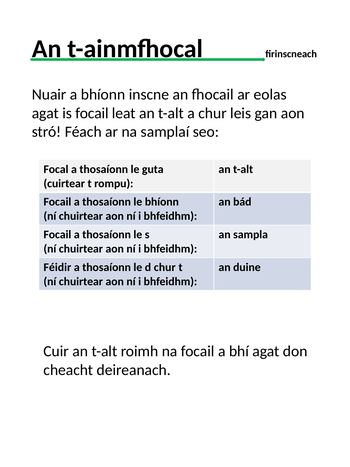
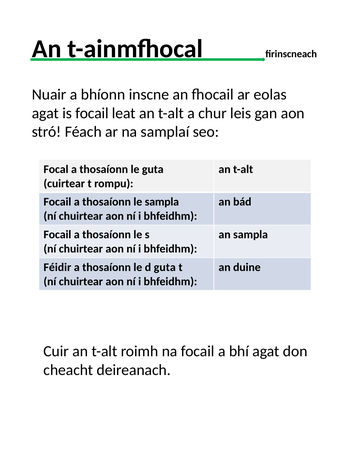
le bhíonn: bhíonn -> sampla (162, 202)
d chur: chur -> guta (165, 267)
